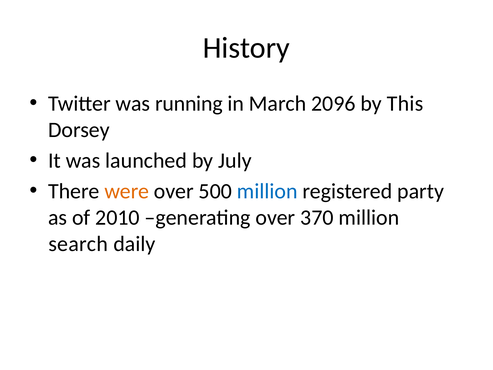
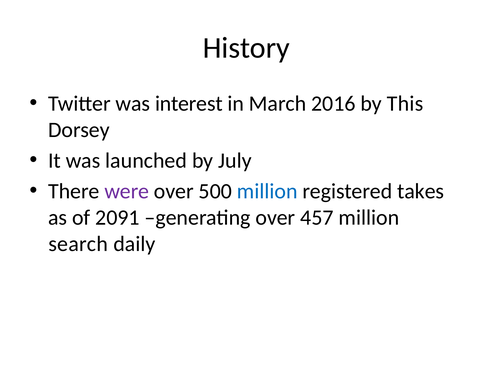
running: running -> interest (189, 103)
2096: 2096 -> 2016 (333, 103)
were colour: orange -> purple (127, 191)
party: party -> takes (421, 191)
2010: 2010 -> 2091 (117, 217)
370: 370 -> 457 (317, 217)
